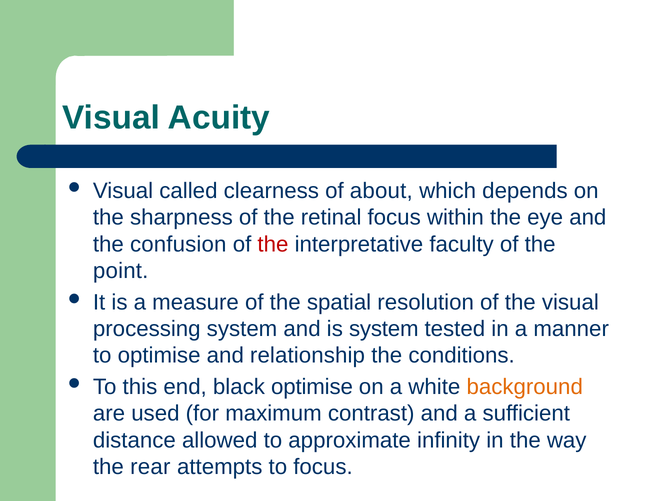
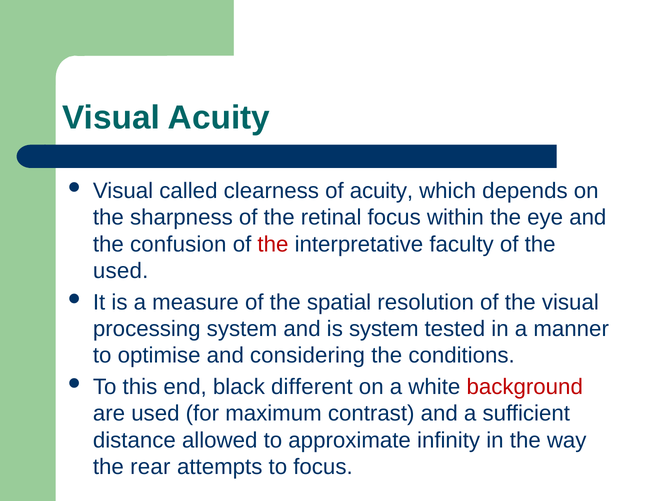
of about: about -> acuity (381, 191)
point: point -> used (121, 271)
relationship: relationship -> considering (307, 356)
black optimise: optimise -> different (312, 387)
background colour: orange -> red (525, 387)
